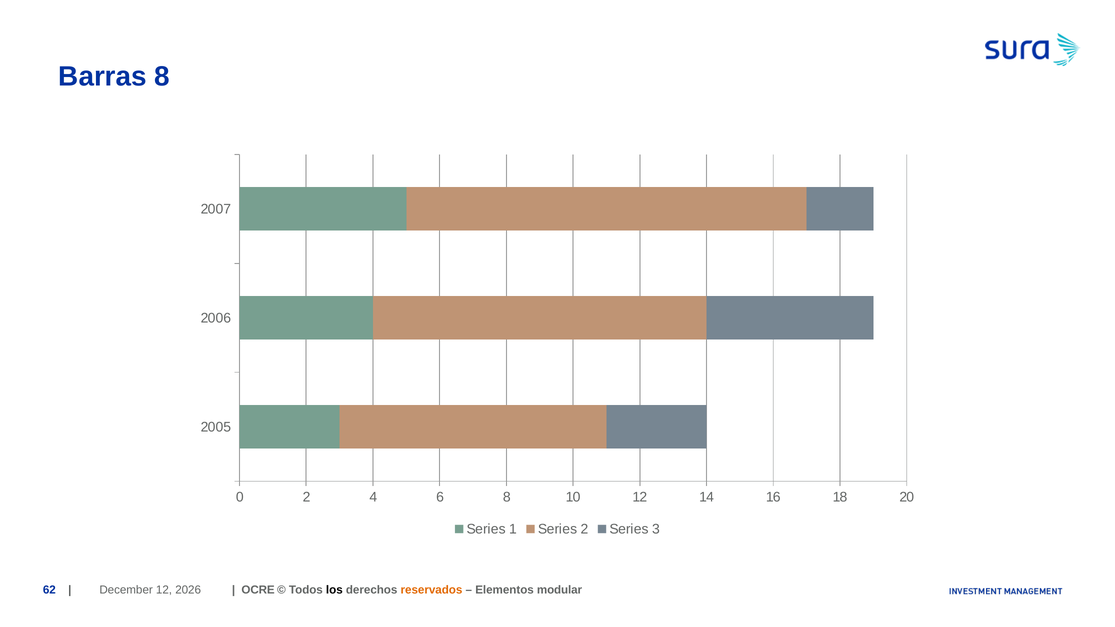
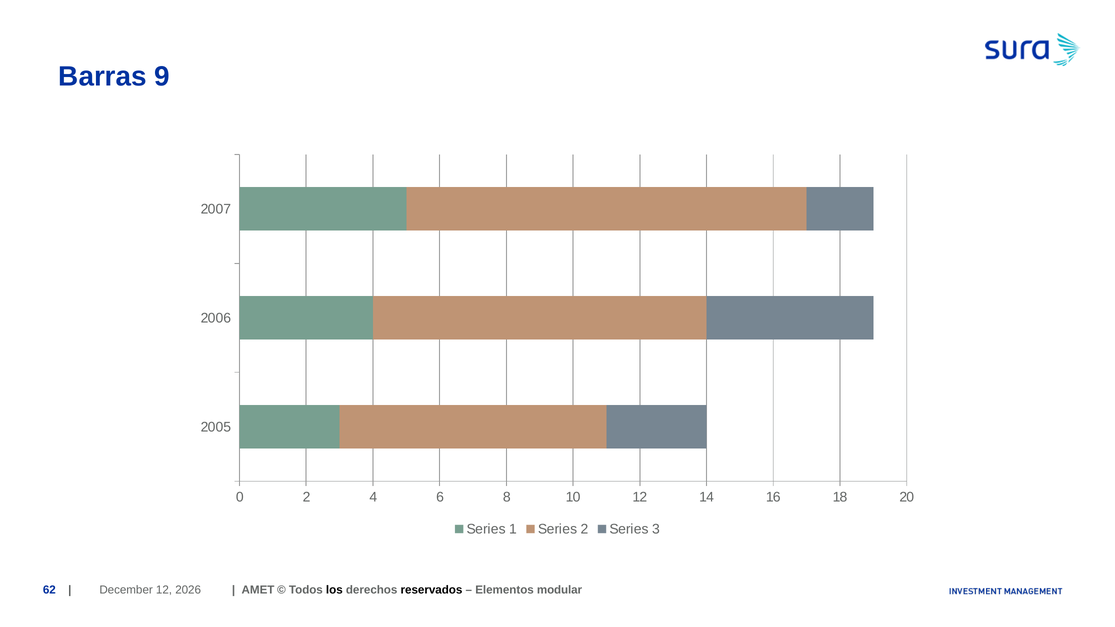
Barras 8: 8 -> 9 (162, 76)
OCRE: OCRE -> AMET (258, 590)
reservados colour: orange -> black (431, 590)
